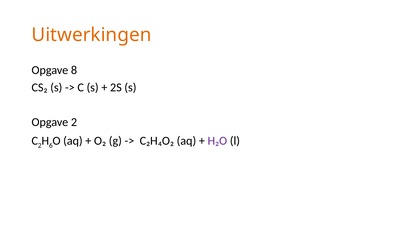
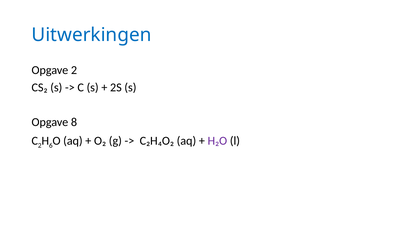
Uitwerkingen colour: orange -> blue (91, 35)
Opgave 8: 8 -> 2 (74, 70)
Opgave 2: 2 -> 8 (74, 122)
